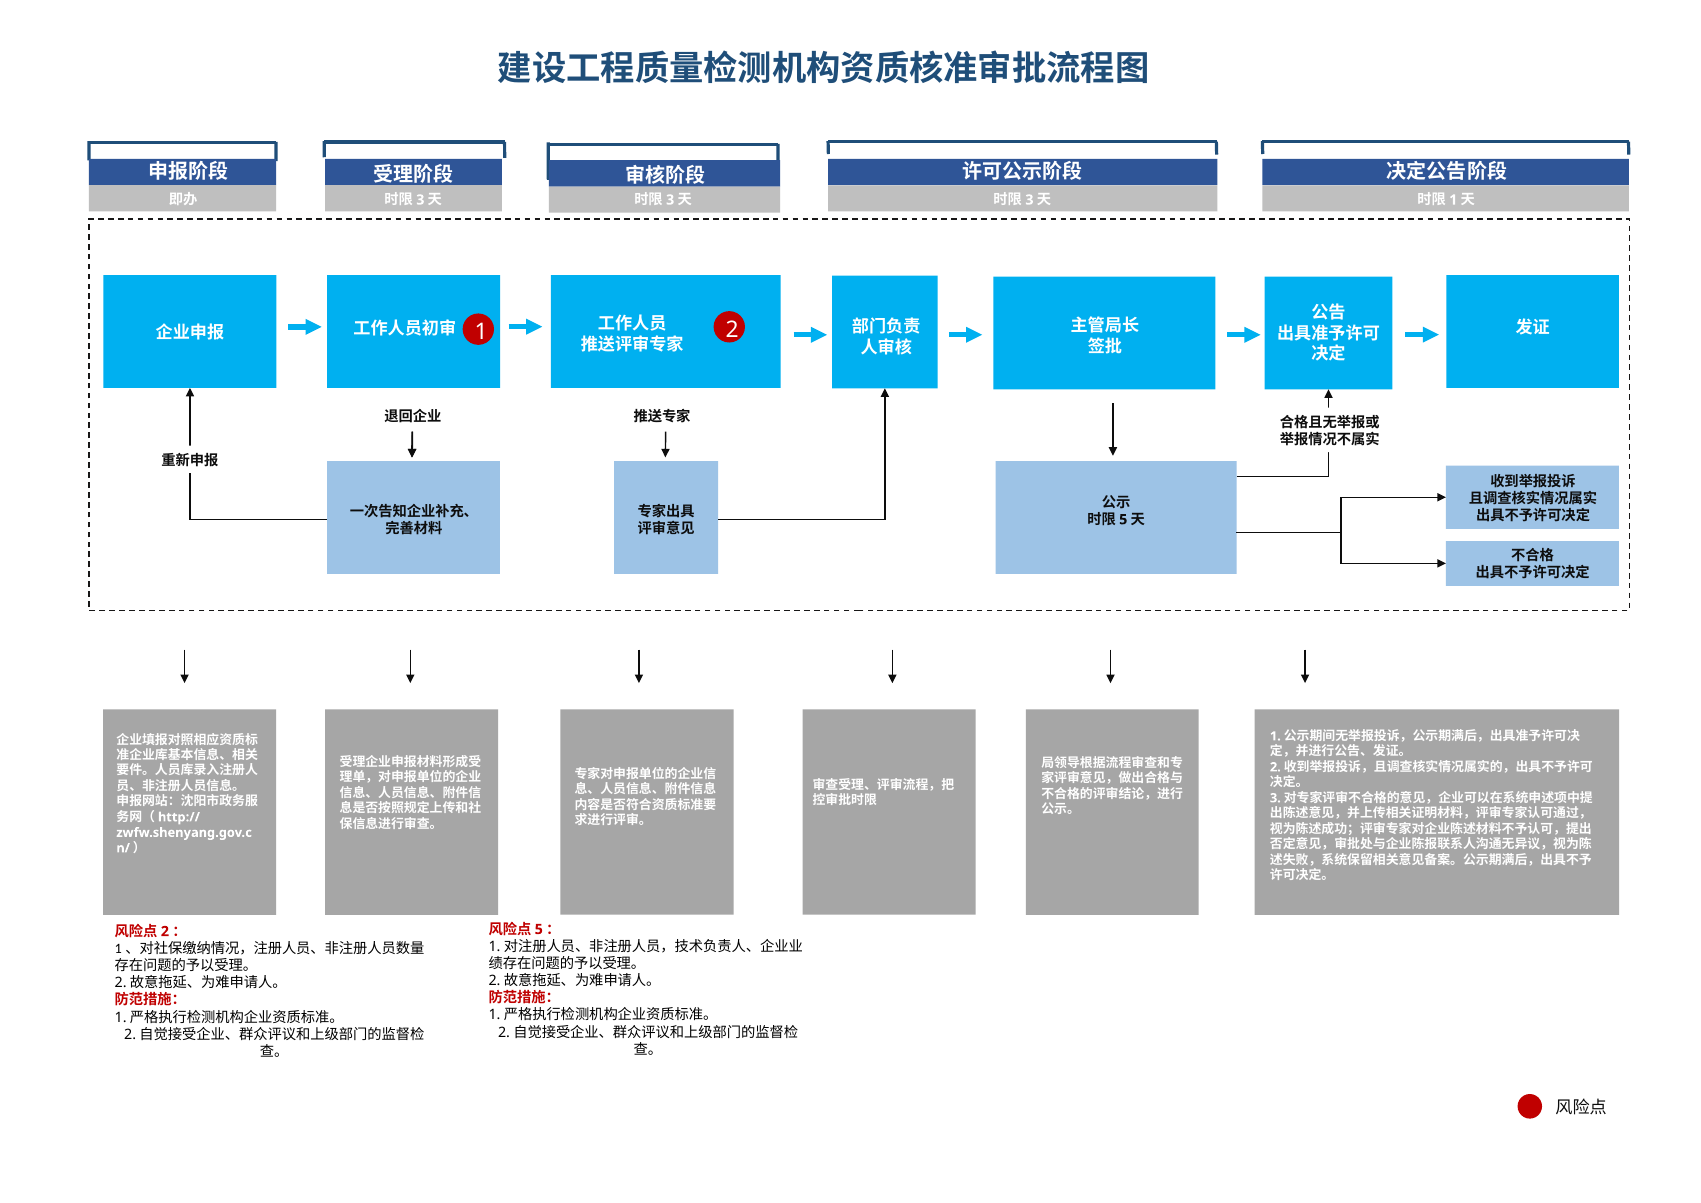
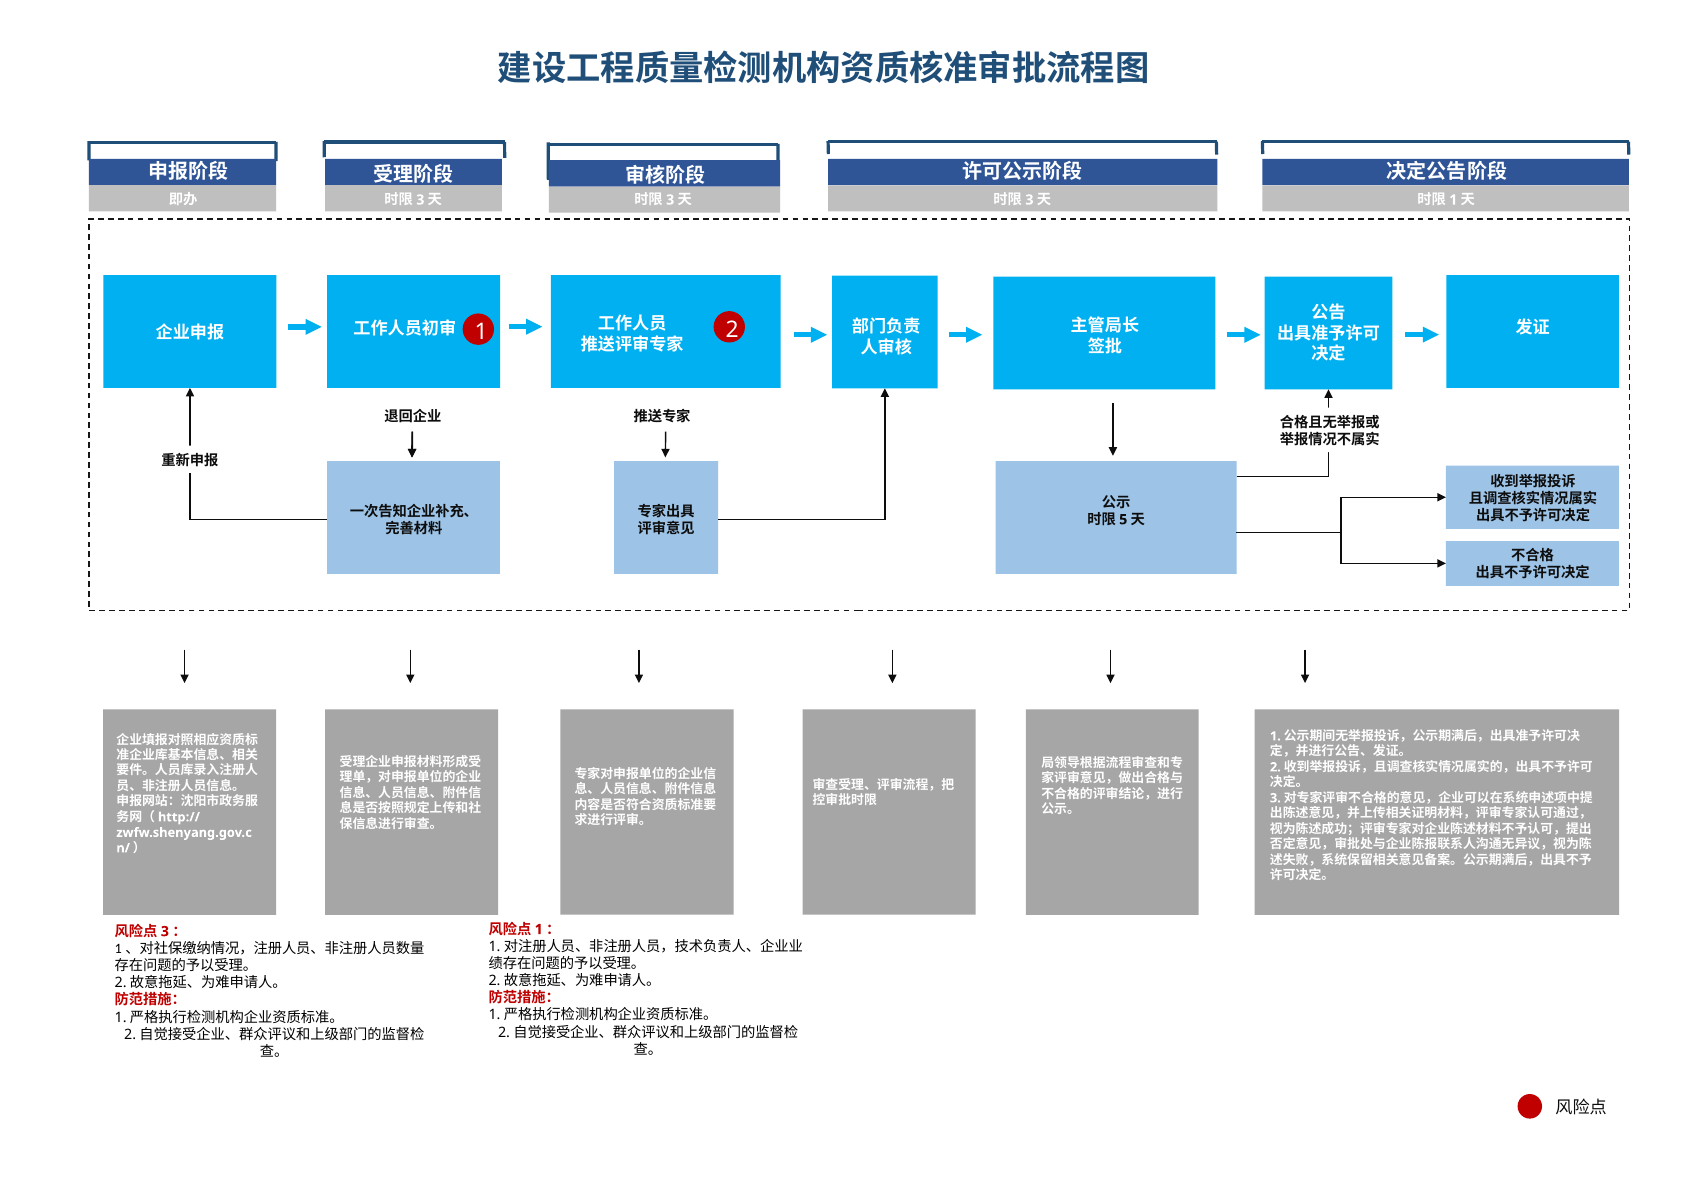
5: 5 -> 1 (539, 929)
2: 2 -> 3 (165, 931)
